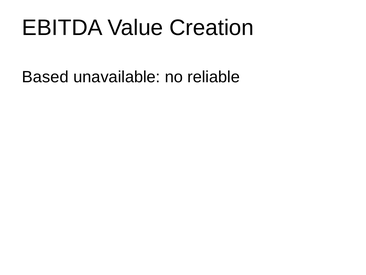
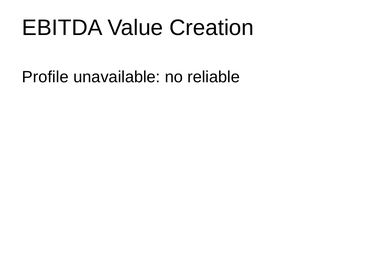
Based: Based -> Profile (45, 77)
